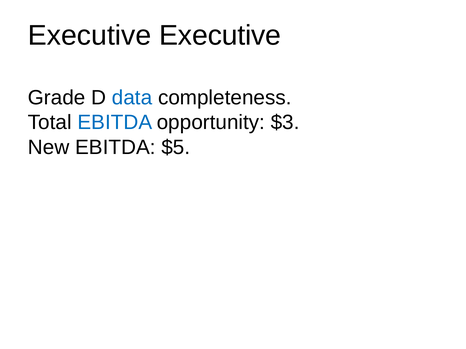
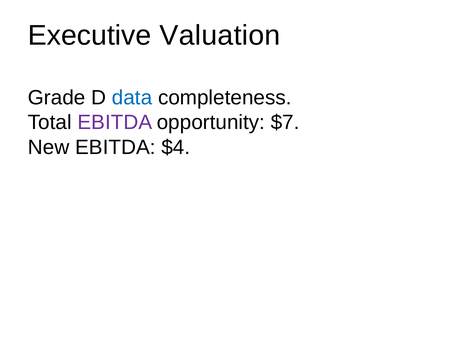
Executive Executive: Executive -> Valuation (220, 35)
EBITDA colour: blue -> purple (115, 123)
$3: $3 -> $7 (285, 123)
$5: $5 -> $4 (176, 147)
